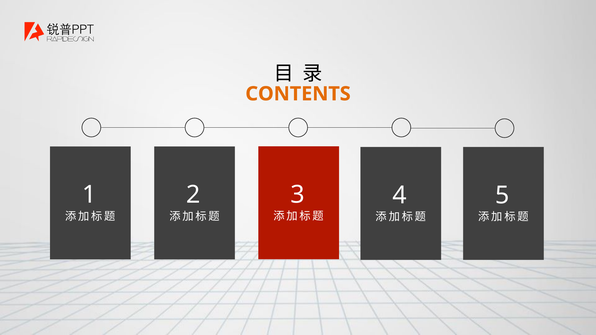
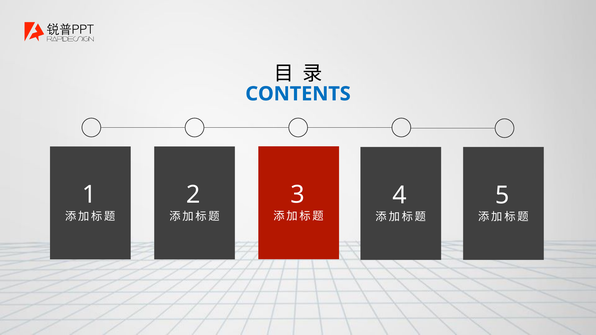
CONTENTS colour: orange -> blue (298, 94)
